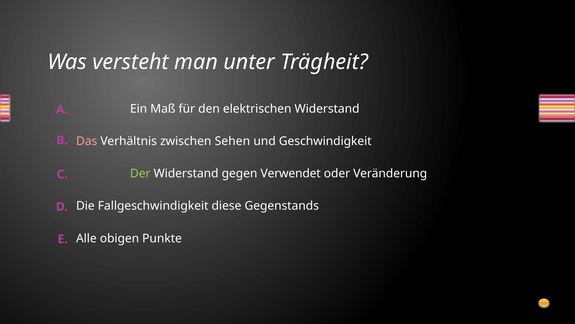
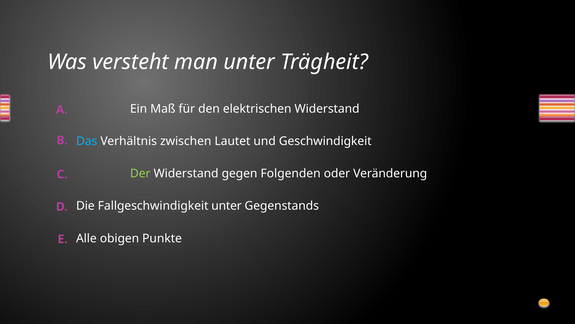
Das colour: pink -> light blue (87, 141)
Sehen: Sehen -> Lautet (232, 141)
Verwendet: Verwendet -> Folgenden (291, 173)
Fallgeschwindigkeit diese: diese -> unter (227, 206)
